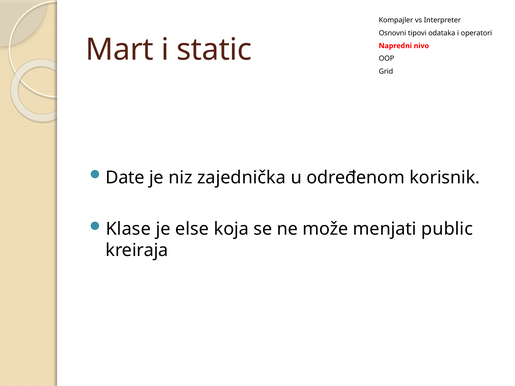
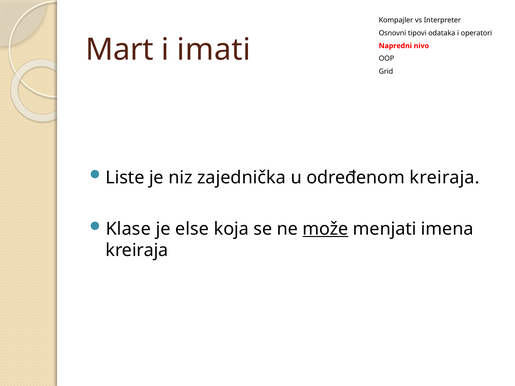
static: static -> imati (214, 50)
Date: Date -> Liste (125, 178)
određenom korisnik: korisnik -> kreiraja (445, 178)
može underline: none -> present (325, 229)
public: public -> imena (447, 229)
